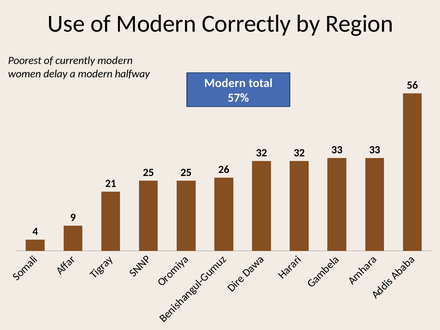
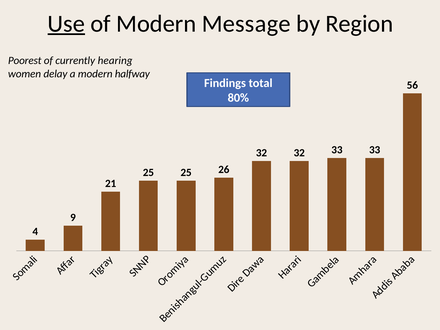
Use underline: none -> present (66, 24)
Correctly: Correctly -> Message (246, 24)
currently modern: modern -> hearing (115, 61)
Modern: Modern -> Findings (225, 83)
57%: 57% -> 80% (238, 98)
